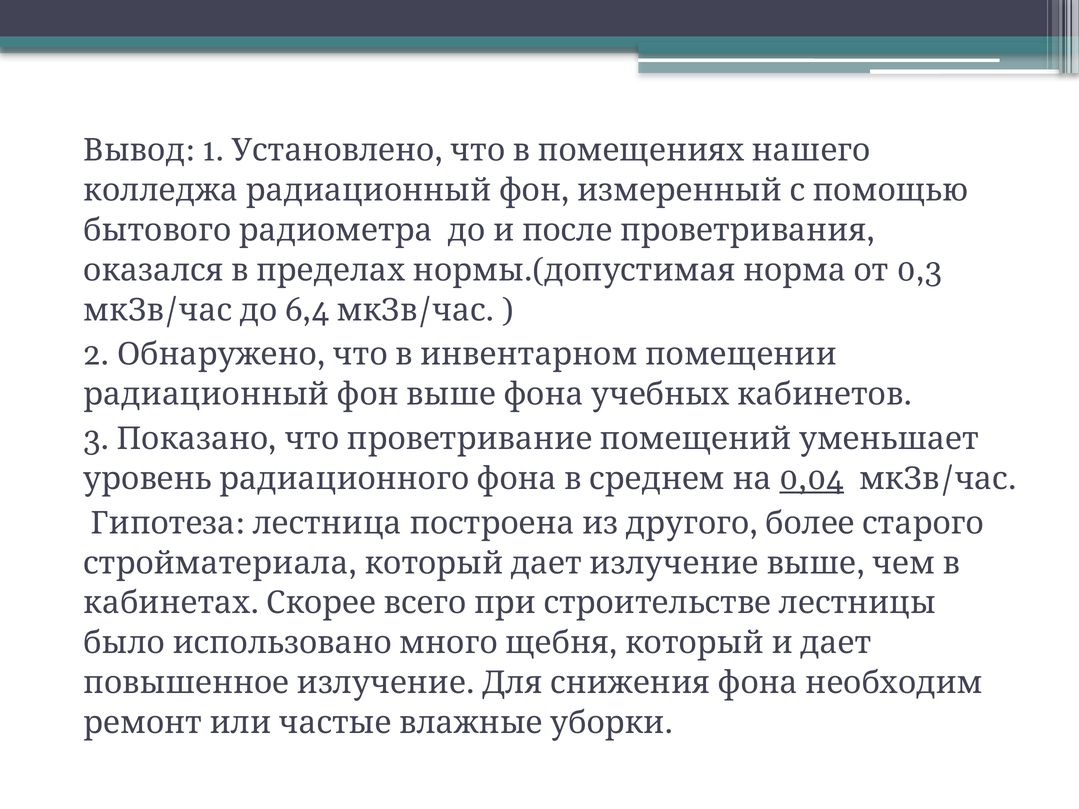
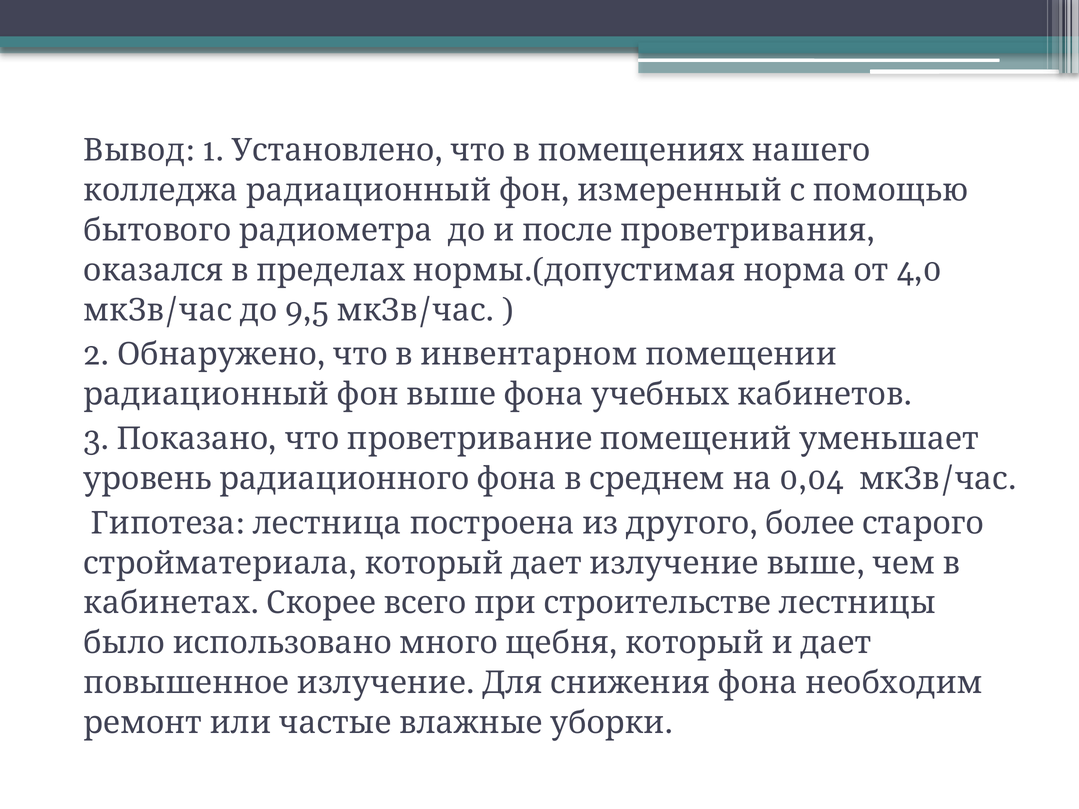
0,3: 0,3 -> 4,0 (919, 270)
6,4: 6,4 -> 9,5 (307, 310)
0,04 underline: present -> none (812, 479)
